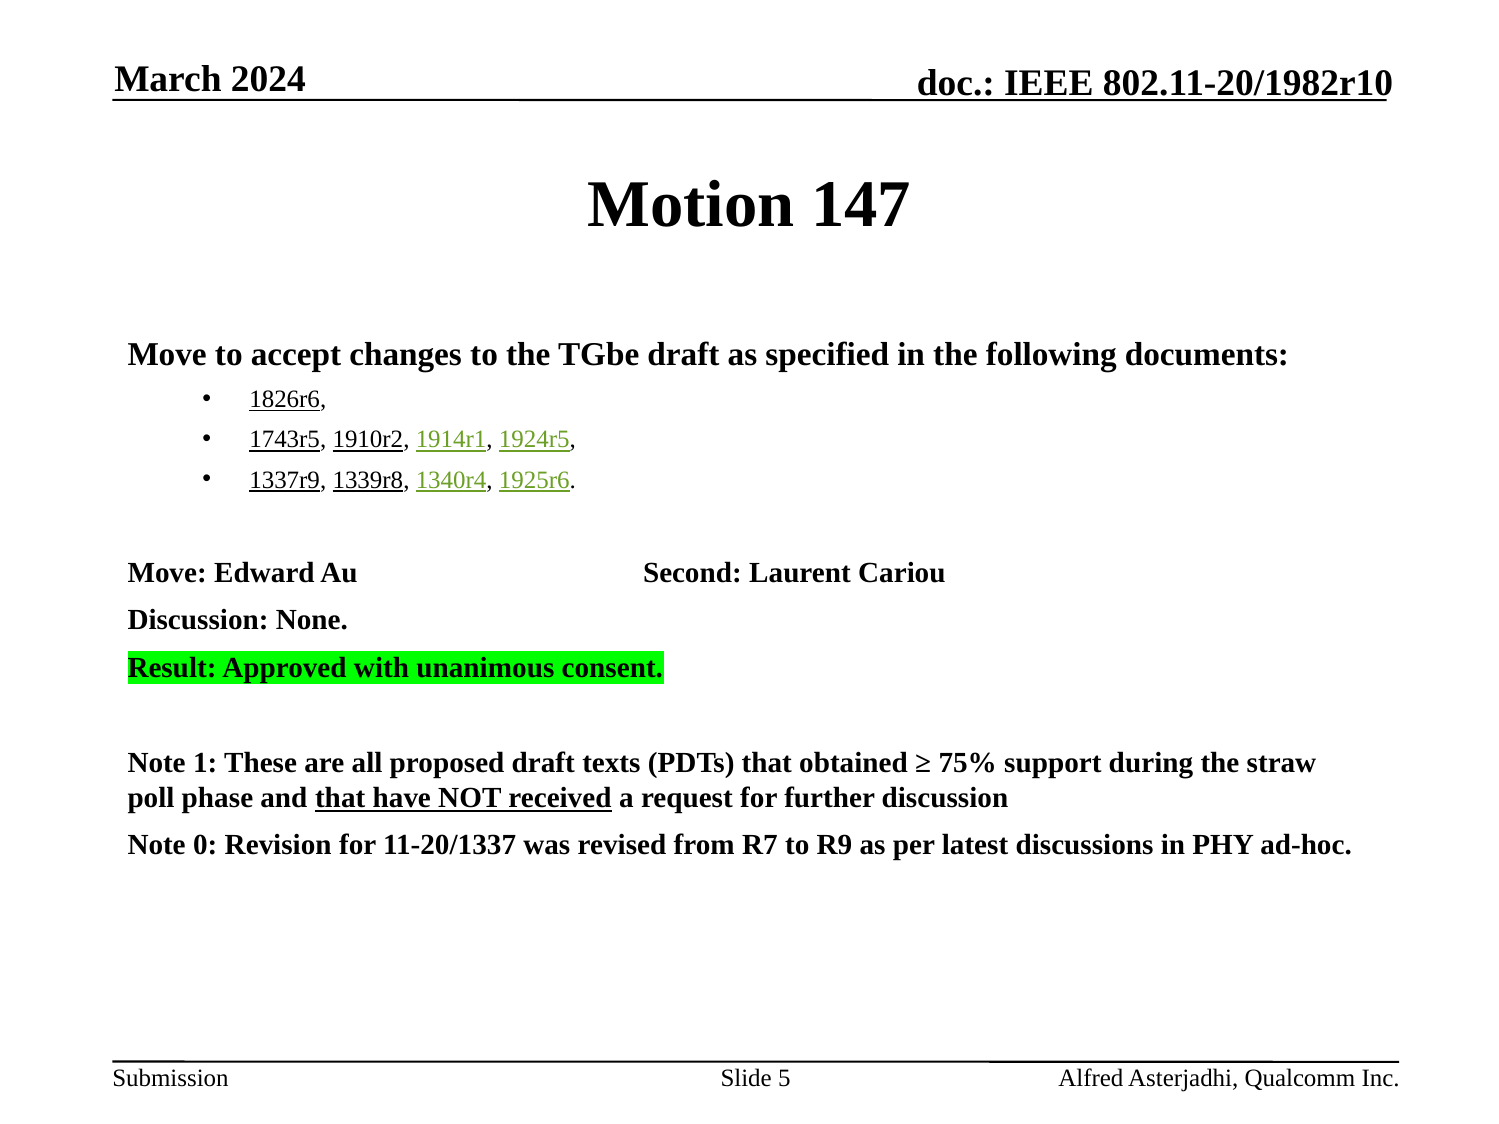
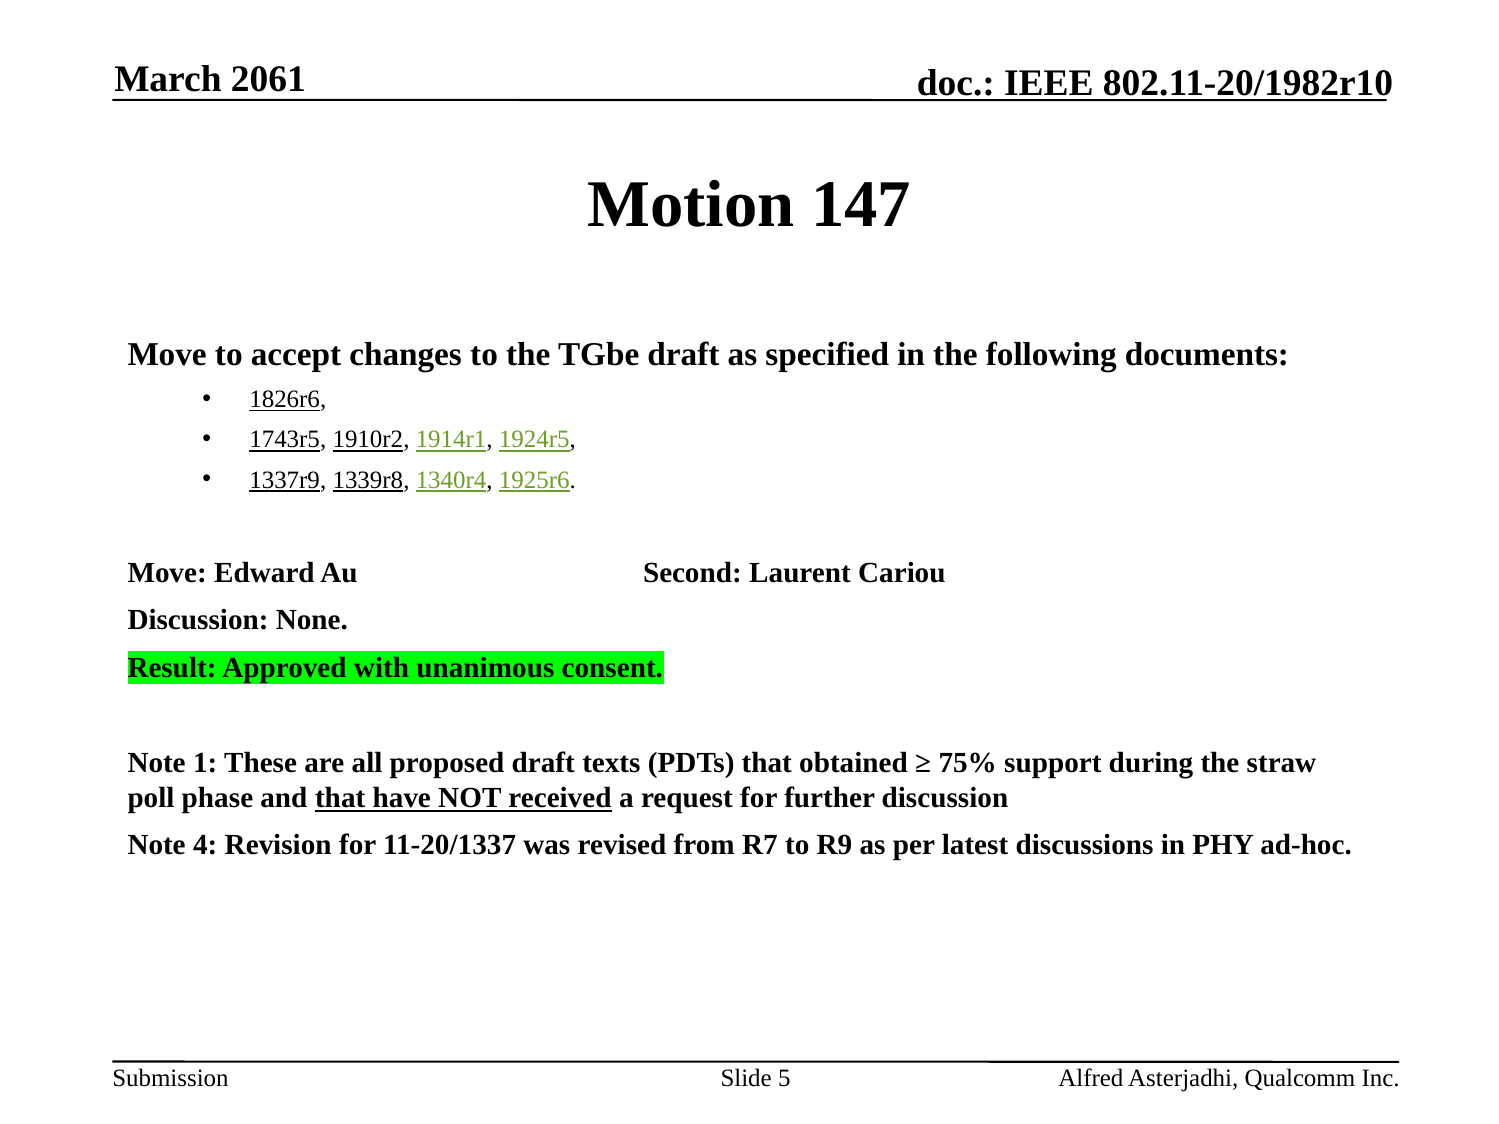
2024: 2024 -> 2061 (268, 79)
0: 0 -> 4 (205, 845)
